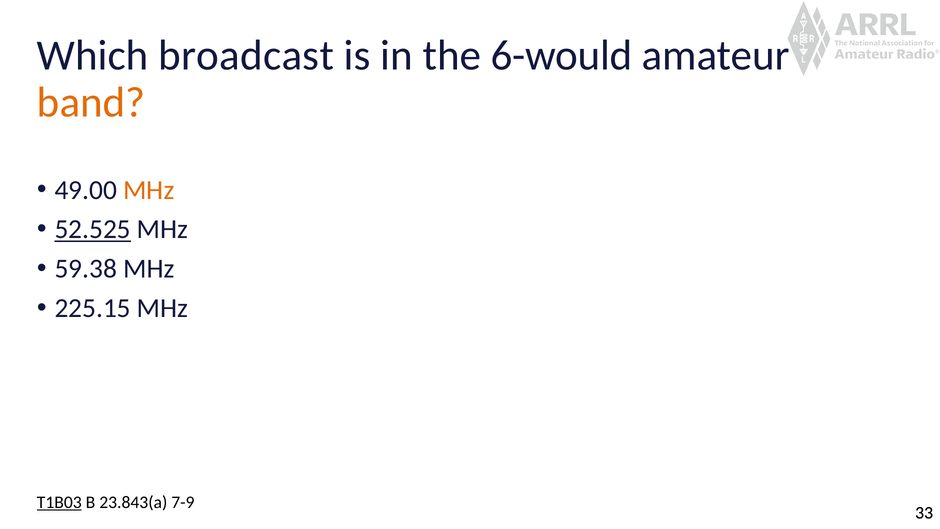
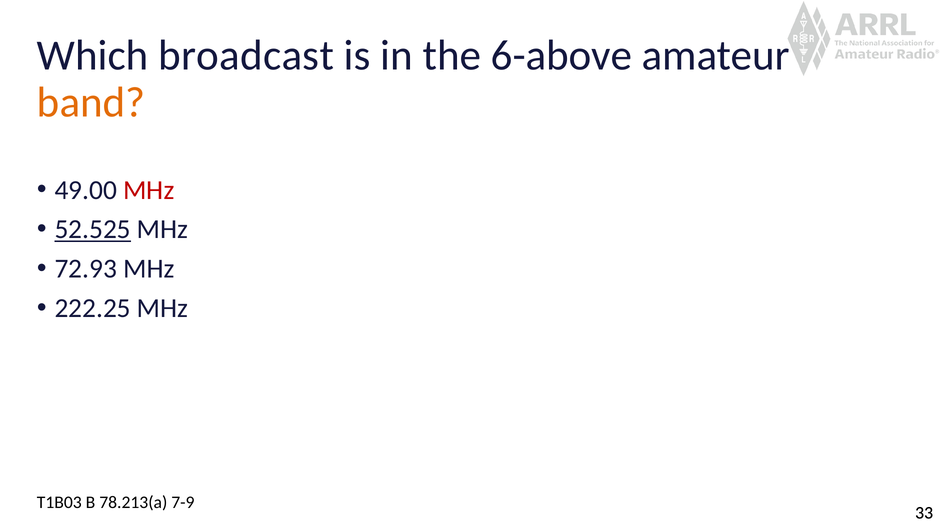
6-would: 6-would -> 6-above (561, 56)
MHz colour: orange -> red (149, 190)
59.38: 59.38 -> 72.93 (86, 269)
225.15: 225.15 -> 222.25 (93, 308)
T1B03 underline: present -> none (59, 502)
23.843(a: 23.843(a -> 78.213(a (133, 502)
